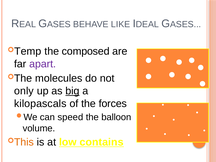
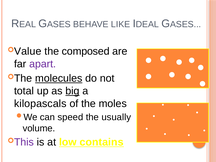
Temp: Temp -> Value (28, 51)
molecules underline: none -> present (59, 78)
only: only -> total (24, 91)
forces: forces -> moles (113, 104)
balloon: balloon -> usually (116, 117)
This colour: orange -> purple (24, 142)
